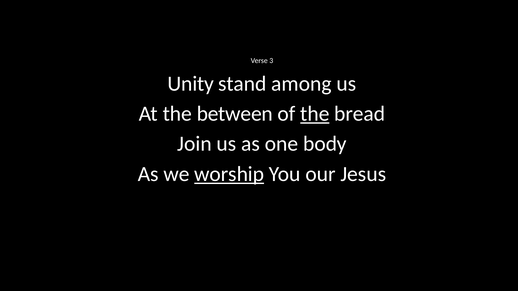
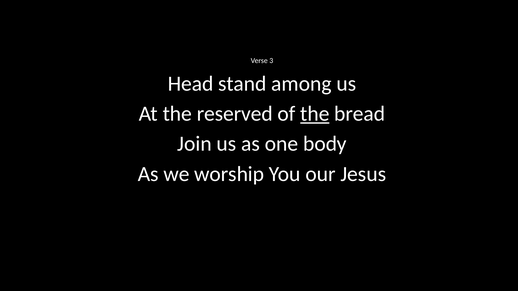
Unity: Unity -> Head (191, 84)
between: between -> reserved (235, 114)
worship underline: present -> none (229, 174)
